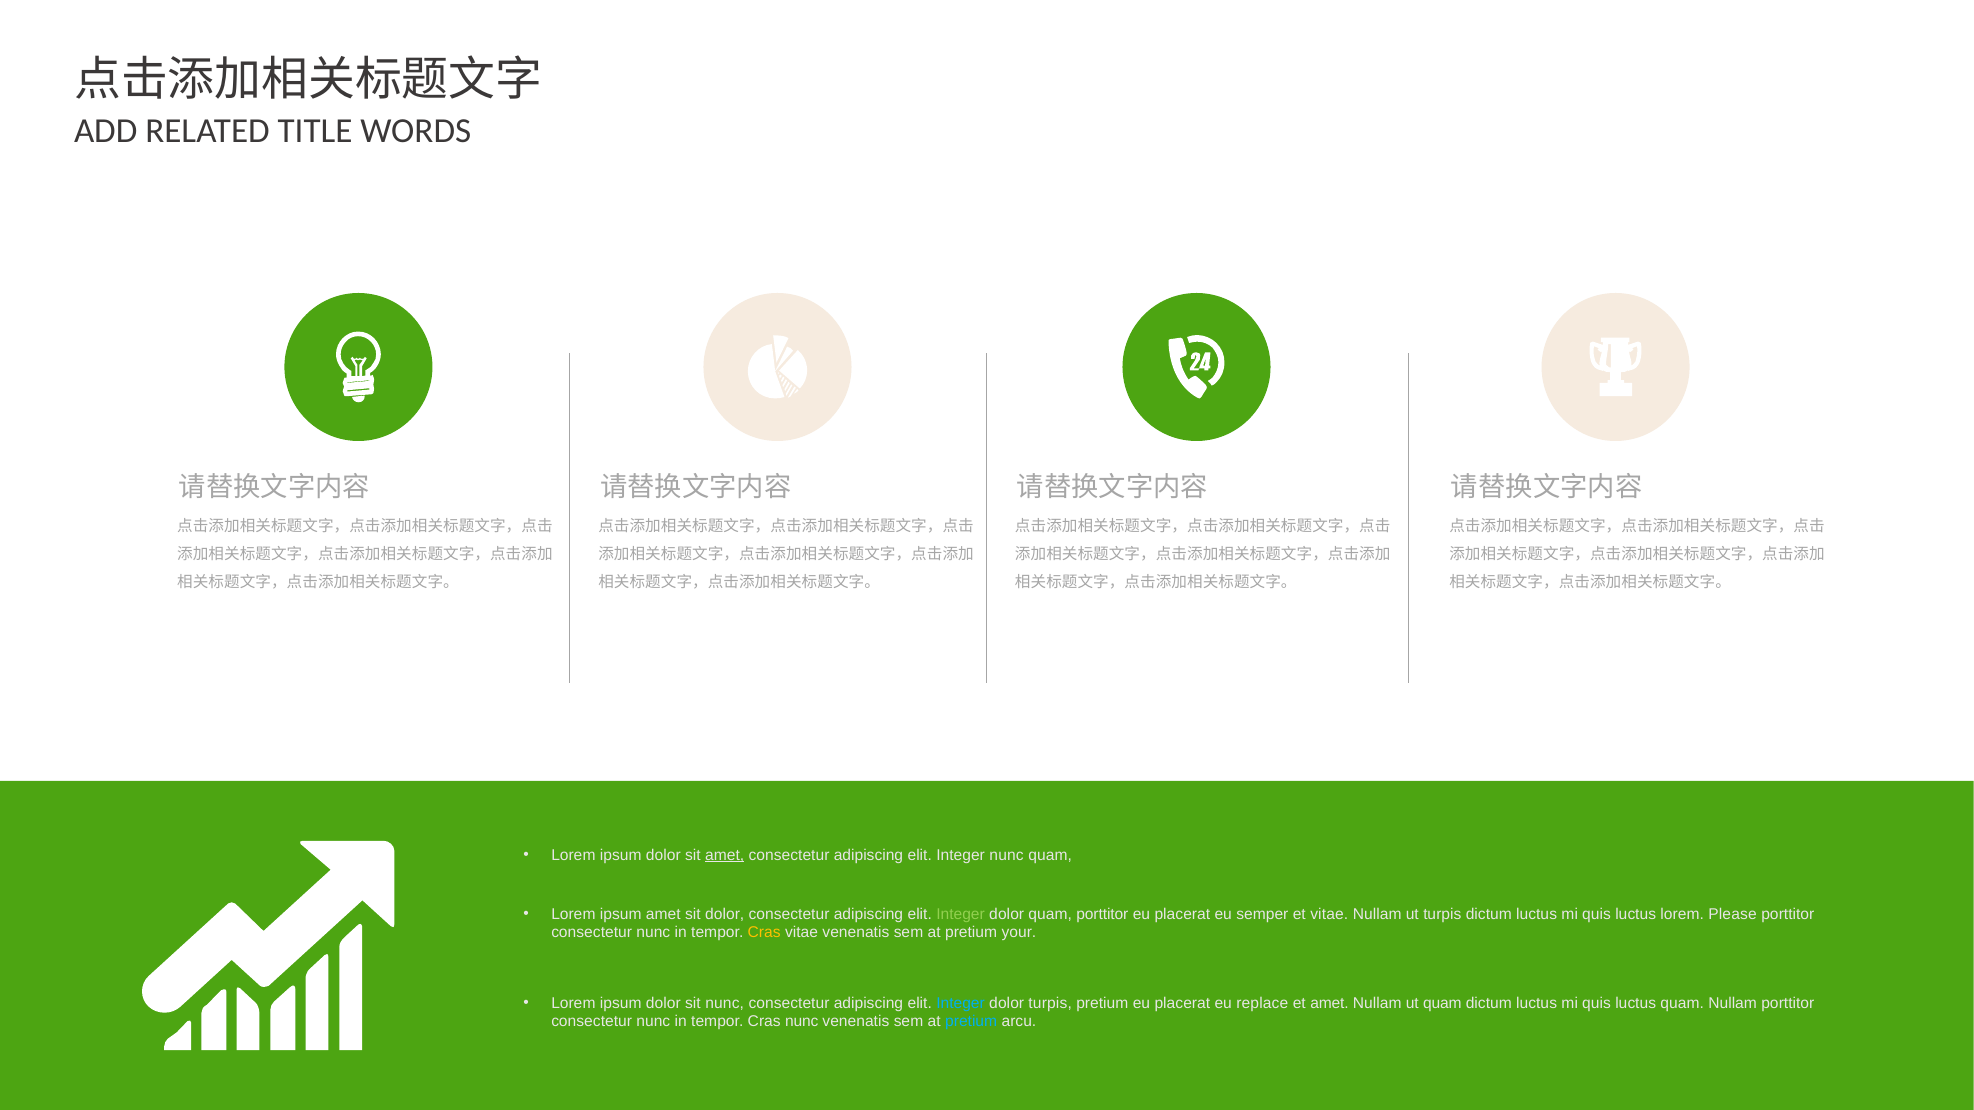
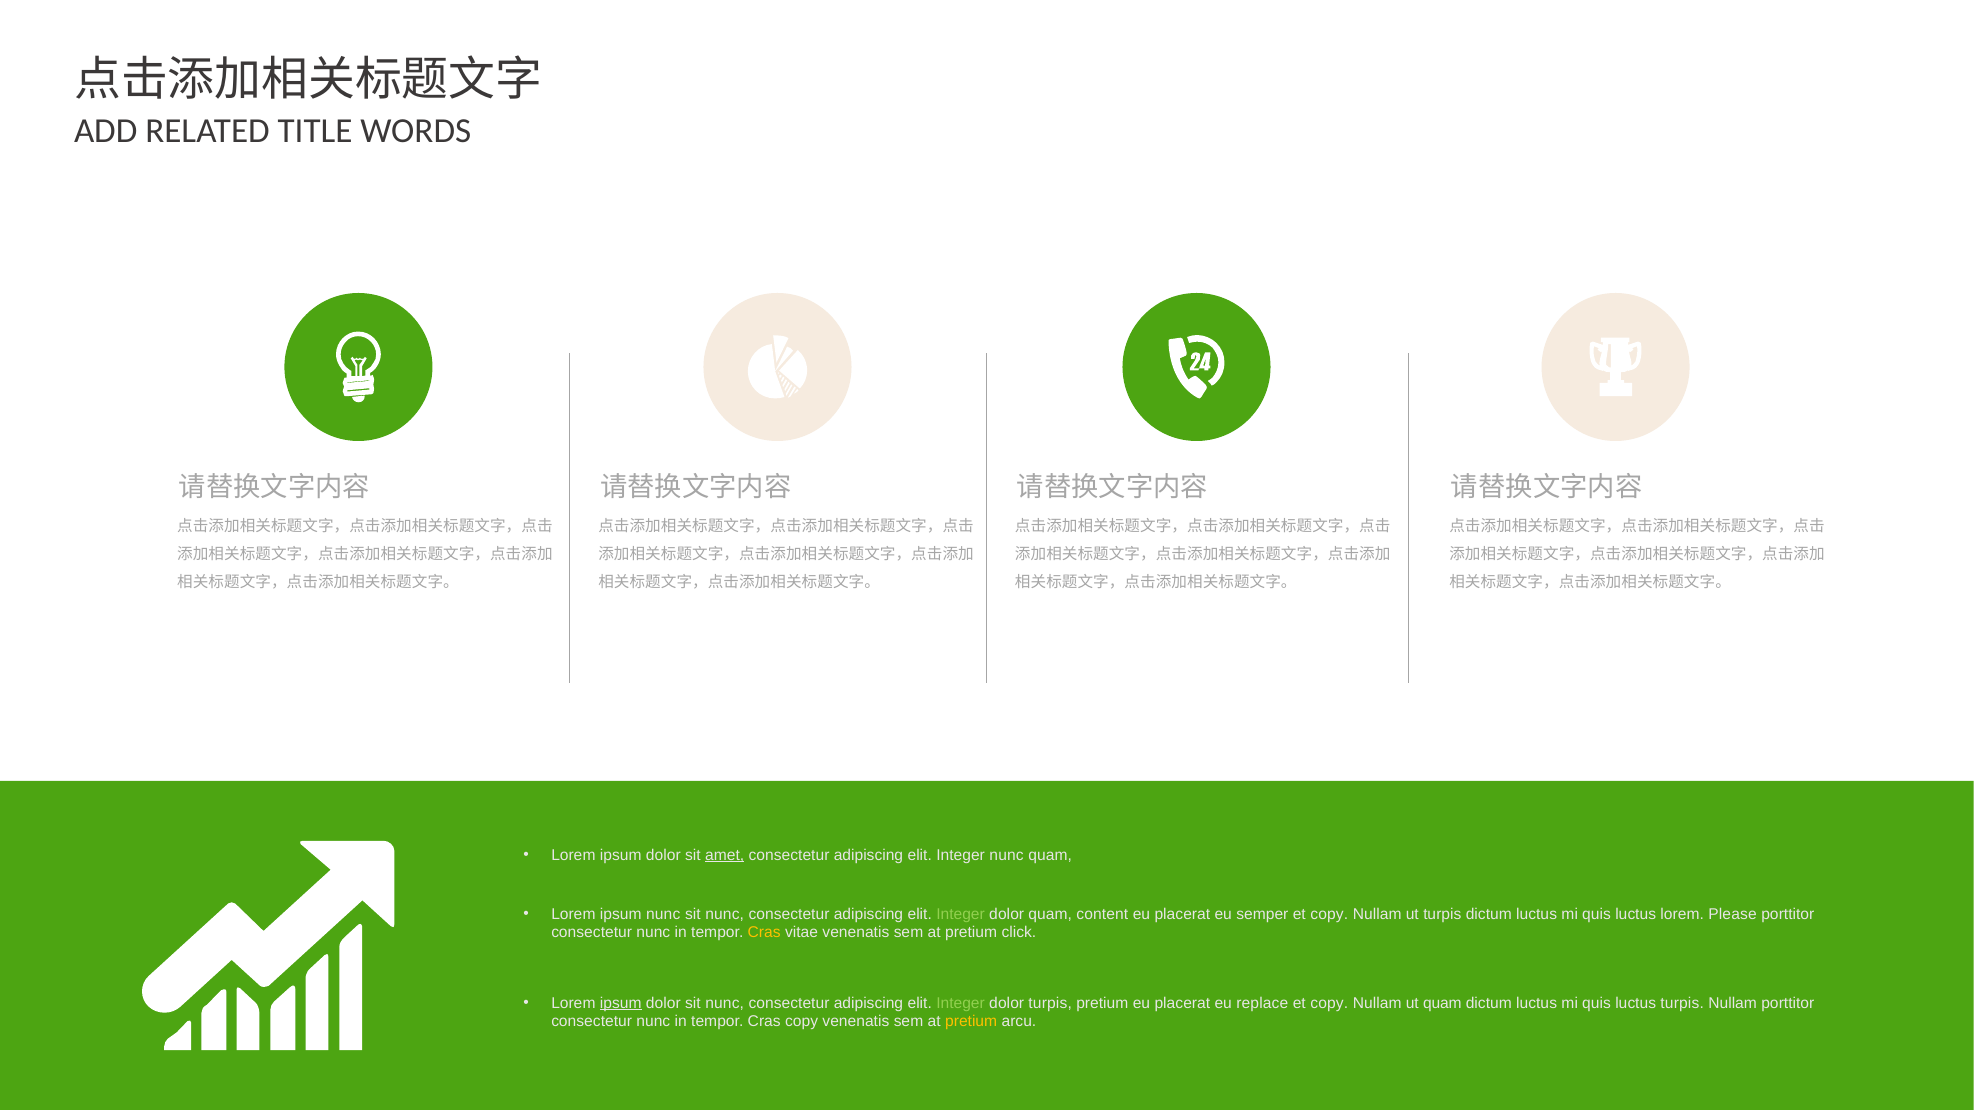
ipsum amet: amet -> nunc (663, 914)
dolor: dolor -> nunc (725, 914)
quam porttitor: porttitor -> content (1102, 914)
semper et vitae: vitae -> copy (1329, 914)
your: your -> click (1019, 933)
ipsum underline: none -> present (621, 1003)
Integer colour: light blue -> light green (961, 1003)
amet: amet -> copy (1329, 1003)
luctus quam: quam -> turpis (1682, 1003)
Cras nunc: nunc -> copy (802, 1022)
pretium colour: light blue -> yellow (971, 1022)
